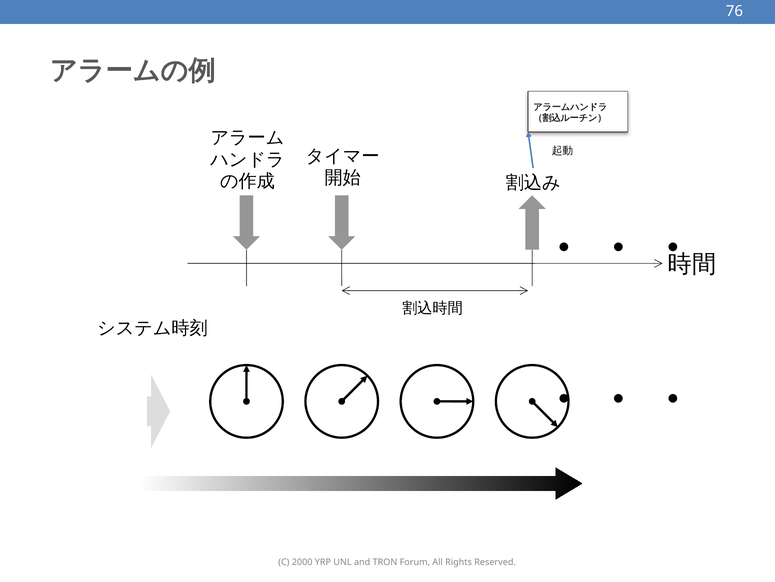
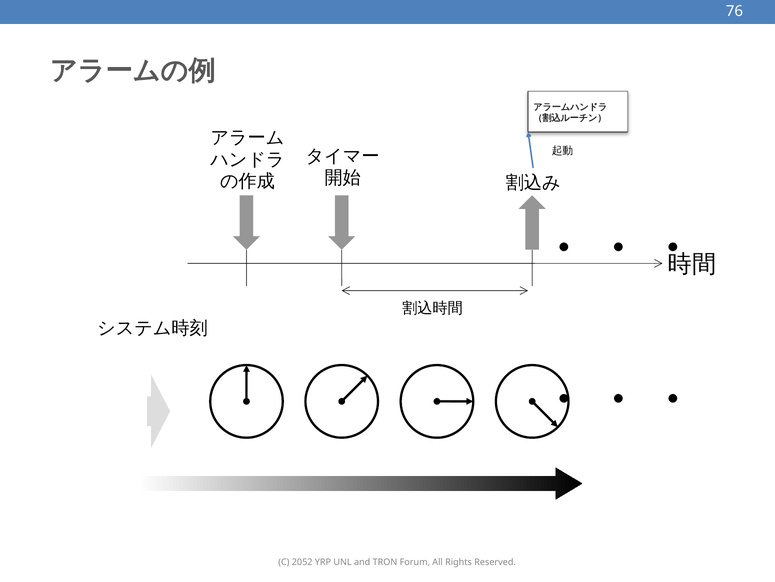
2000: 2000 -> 2052 (302, 562)
